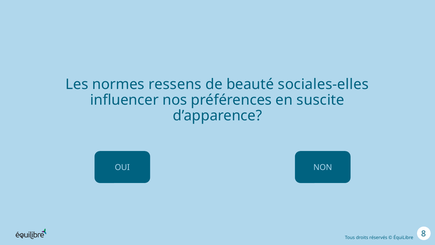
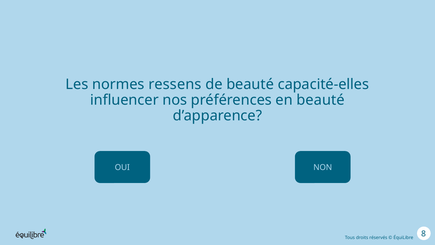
sociales-elles: sociales-elles -> capacité-elles (323, 84)
en suscite: suscite -> beauté (321, 100)
